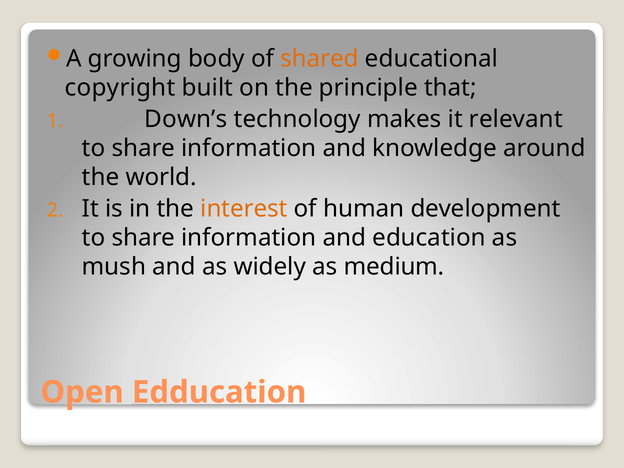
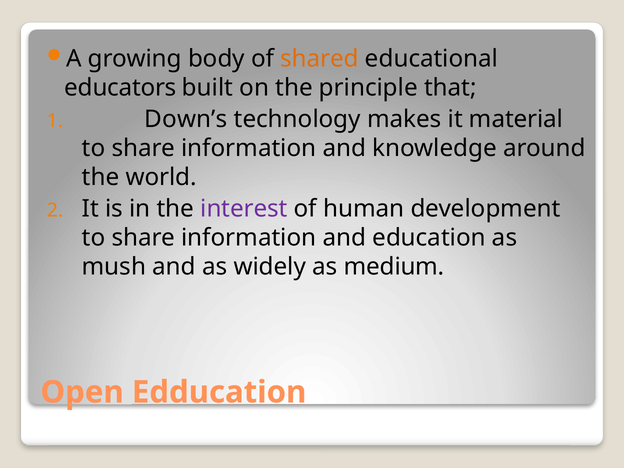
copyright: copyright -> educators (120, 88)
relevant: relevant -> material (516, 119)
interest colour: orange -> purple (244, 209)
